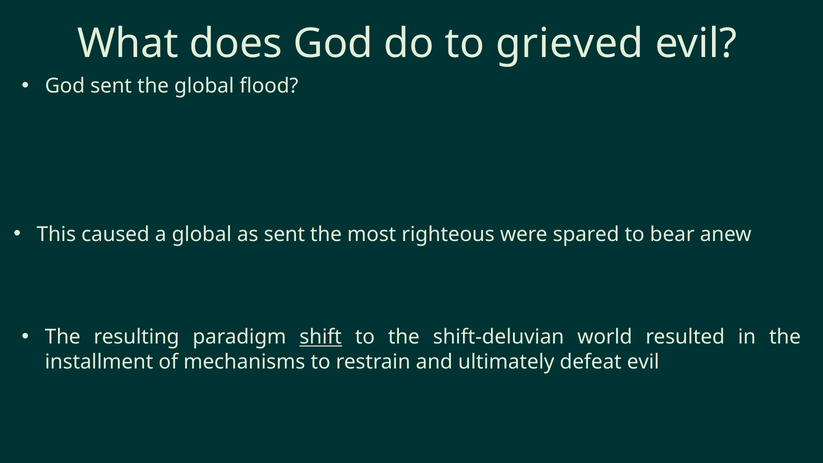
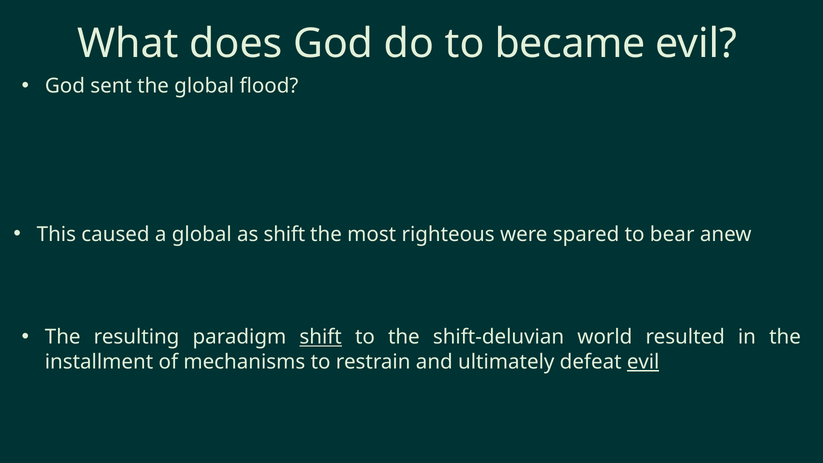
grieved: grieved -> became (570, 44)
as sent: sent -> shift (284, 234)
evil underline: none -> present (643, 362)
